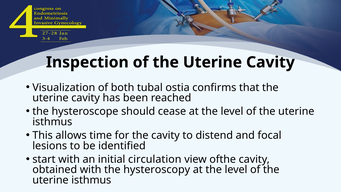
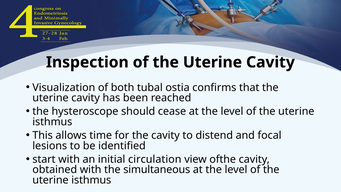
hysteroscopy: hysteroscopy -> simultaneous (157, 170)
